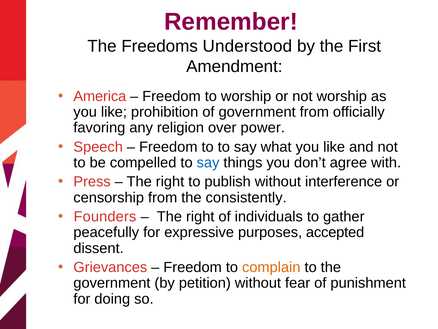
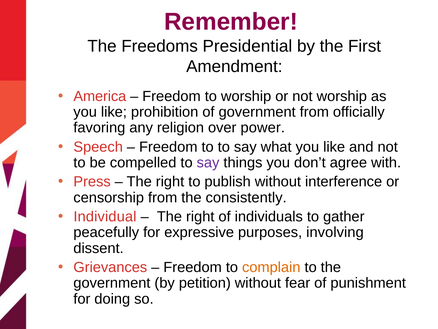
Understood: Understood -> Presidential (247, 46)
say colour: blue -> purple (208, 162)
Founders: Founders -> Individual (105, 216)
accepted: accepted -> involving (335, 232)
